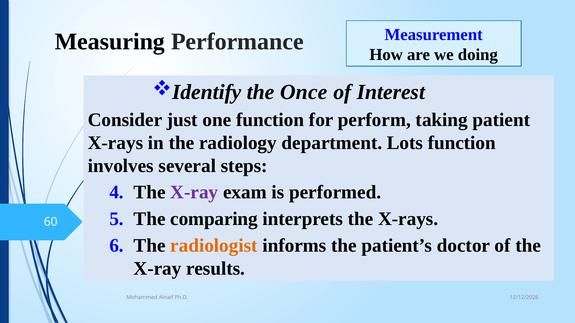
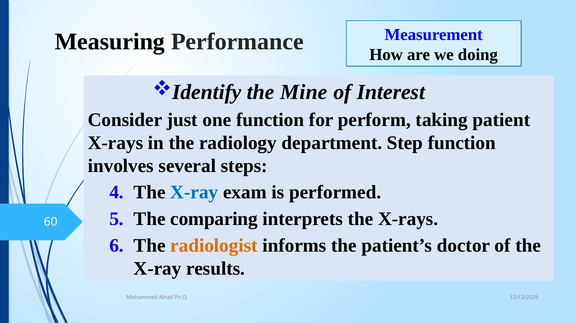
Once: Once -> Mine (304, 92)
Lots: Lots -> Step (405, 143)
X-ray colour: purple -> blue (194, 193)
